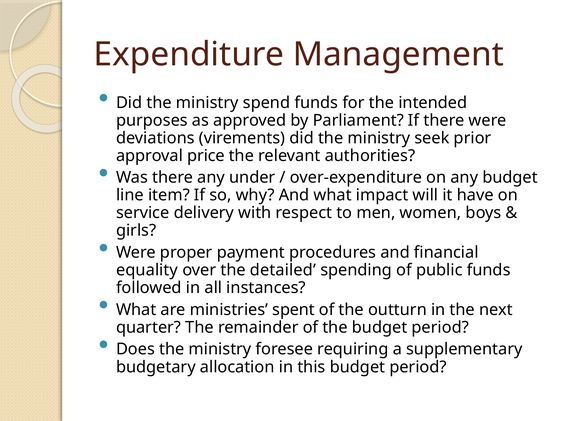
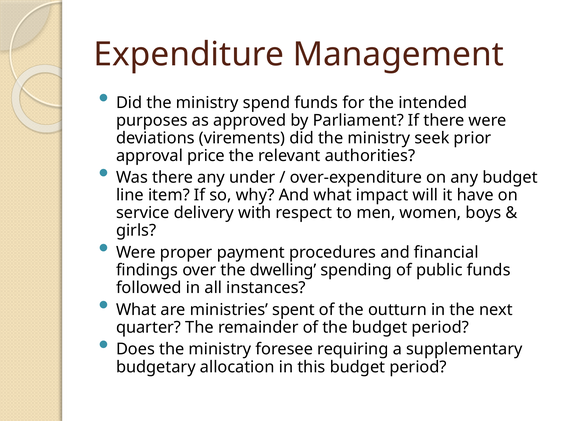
equality: equality -> findings (147, 270)
detailed: detailed -> dwelling (283, 270)
